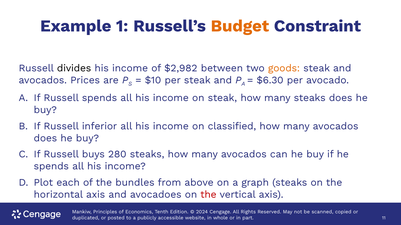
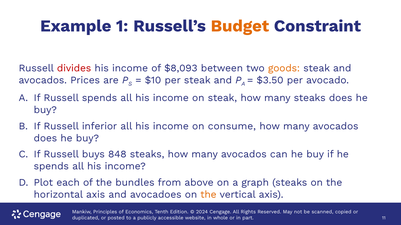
divides colour: black -> red (74, 68)
$2,982: $2,982 -> $8,093 (181, 68)
$6.30: $6.30 -> $3.50 (270, 80)
classified: classified -> consume (232, 126)
280: 280 -> 848 (117, 155)
the colour: red -> orange (208, 195)
